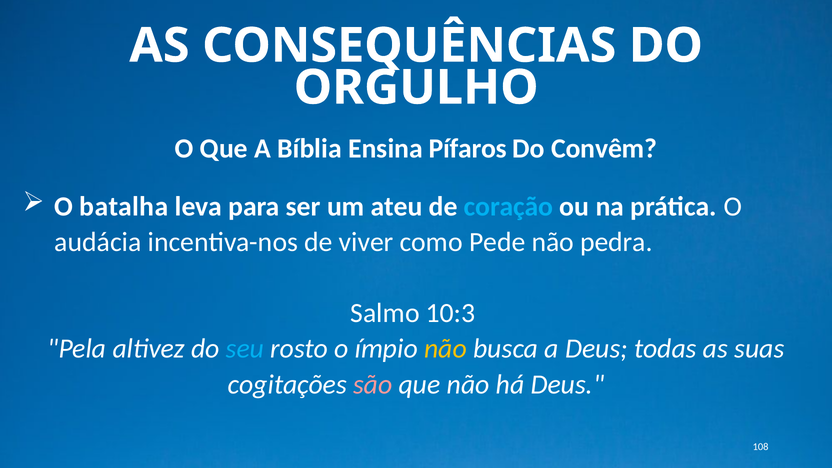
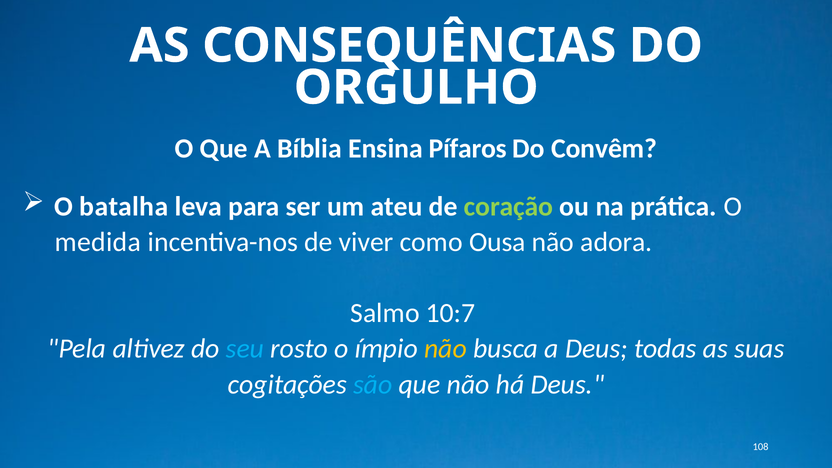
coração colour: light blue -> light green (509, 206)
audácia: audácia -> medida (98, 242)
Pede: Pede -> Ousa (497, 242)
pedra: pedra -> adora (616, 242)
10:3: 10:3 -> 10:7 (451, 313)
são colour: pink -> light blue (373, 384)
